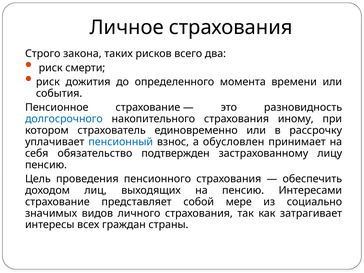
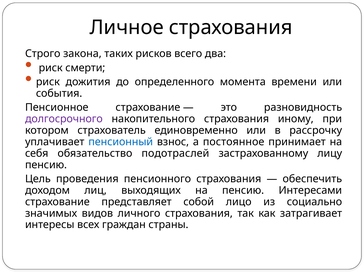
долгосрочного colour: blue -> purple (64, 119)
обусловлен: обусловлен -> постоянное (234, 142)
подтвержден: подтвержден -> подотраслей (175, 153)
мере: мере -> лицо (239, 202)
